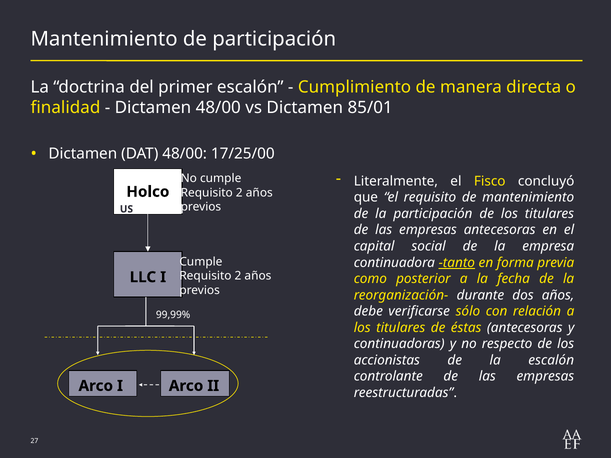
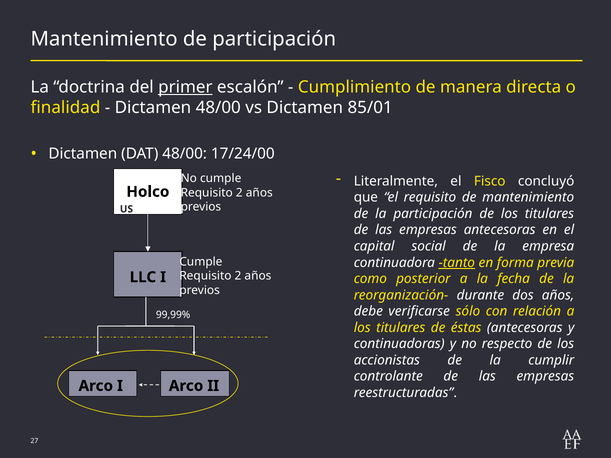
primer underline: none -> present (185, 87)
17/25/00: 17/25/00 -> 17/24/00 (243, 154)
la escalón: escalón -> cumplir (551, 360)
